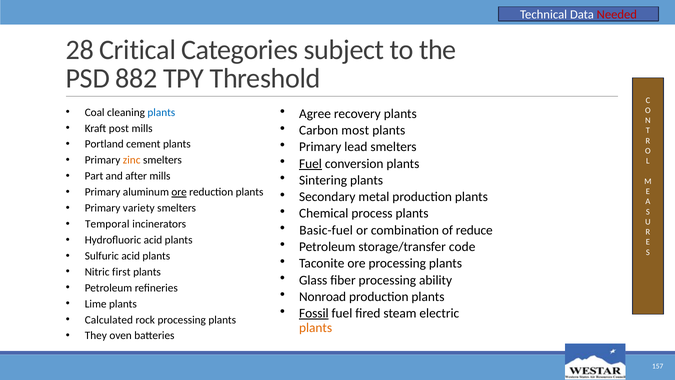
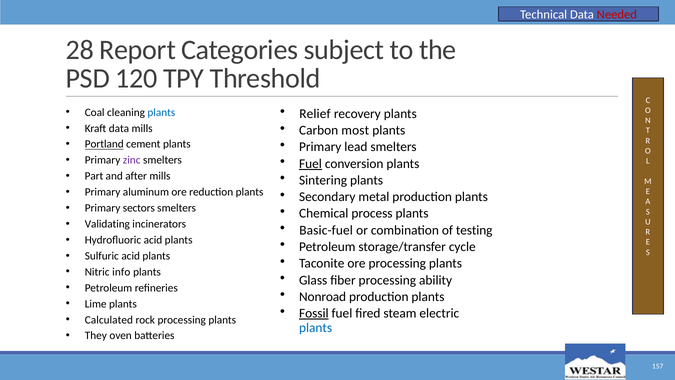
Critical: Critical -> Report (138, 50)
882: 882 -> 120 (136, 79)
Agree: Agree -> Relief (315, 114)
Kraft post: post -> data (119, 128)
Portland underline: none -> present (104, 144)
zinc colour: orange -> purple (132, 160)
ore underline: present -> none (179, 192)
variety: variety -> sectors (139, 208)
Temporal: Temporal -> Validating (107, 224)
reduce: reduce -> testing (474, 230)
code: code -> cycle (462, 247)
first: first -> info (121, 272)
plants colour: orange -> blue (316, 328)
